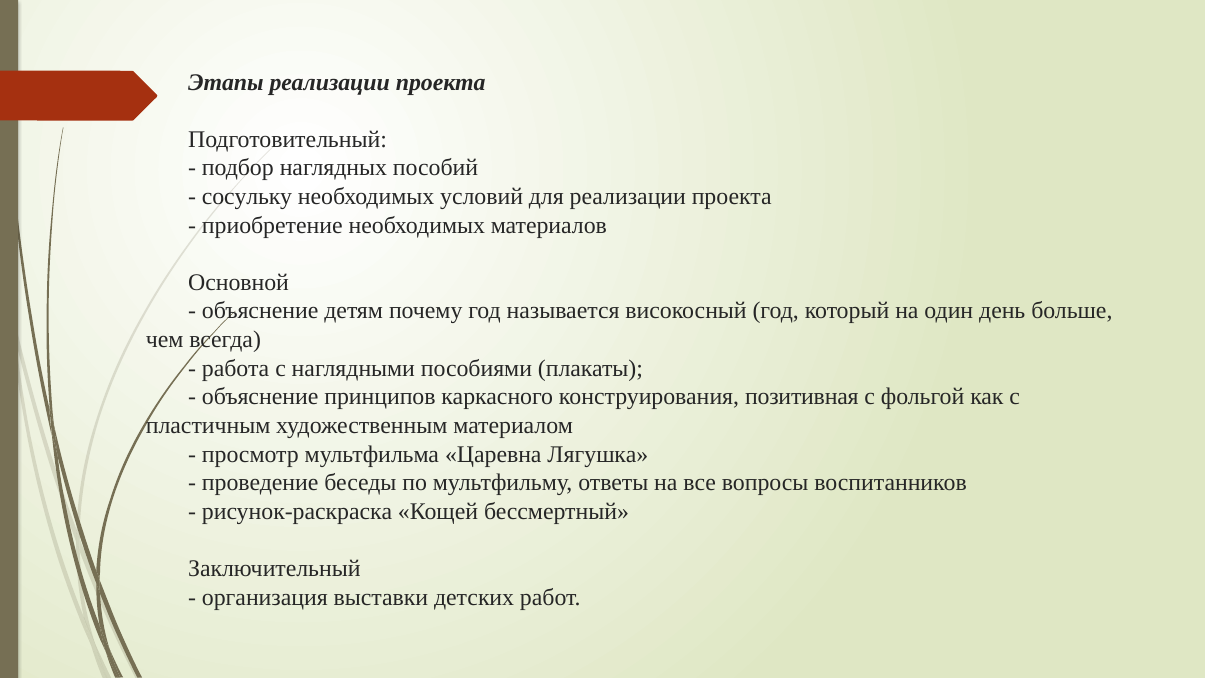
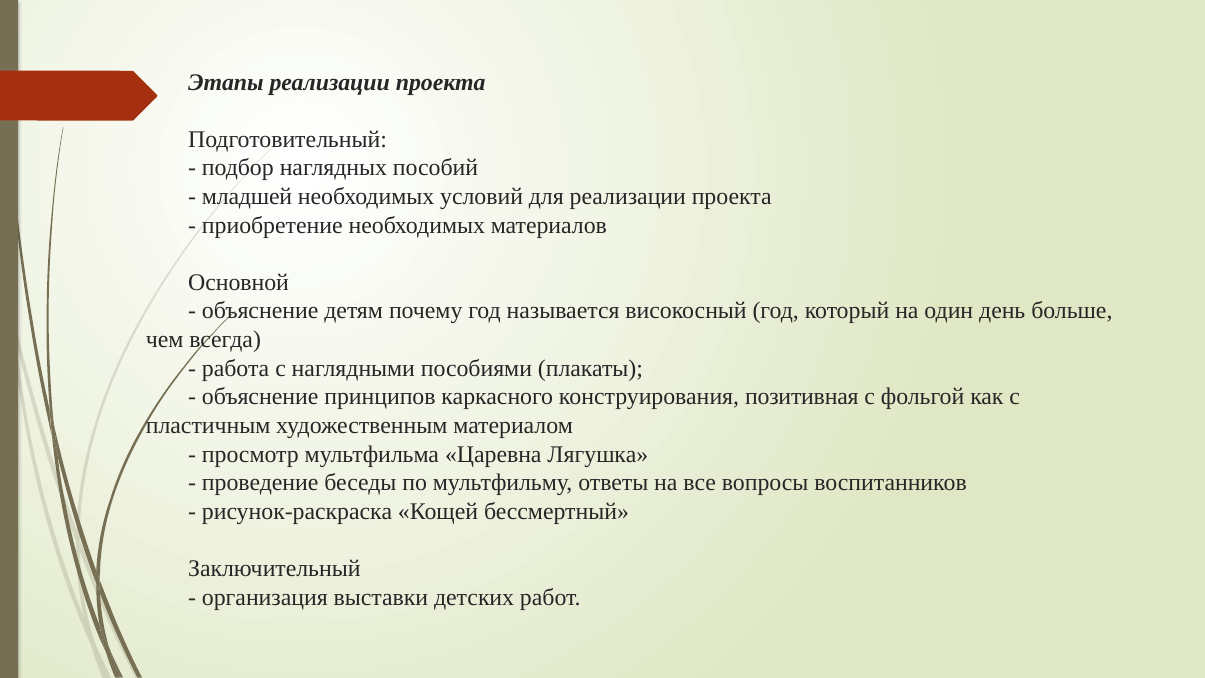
сосульку: сосульку -> младшей (247, 197)
